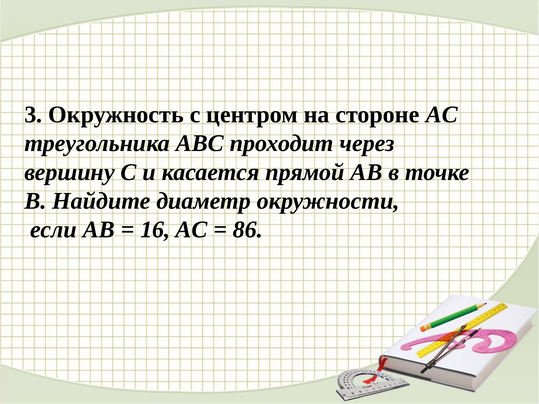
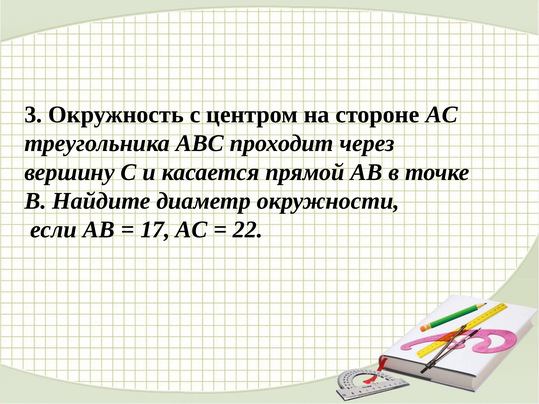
16: 16 -> 17 (155, 230)
86: 86 -> 22 (248, 230)
